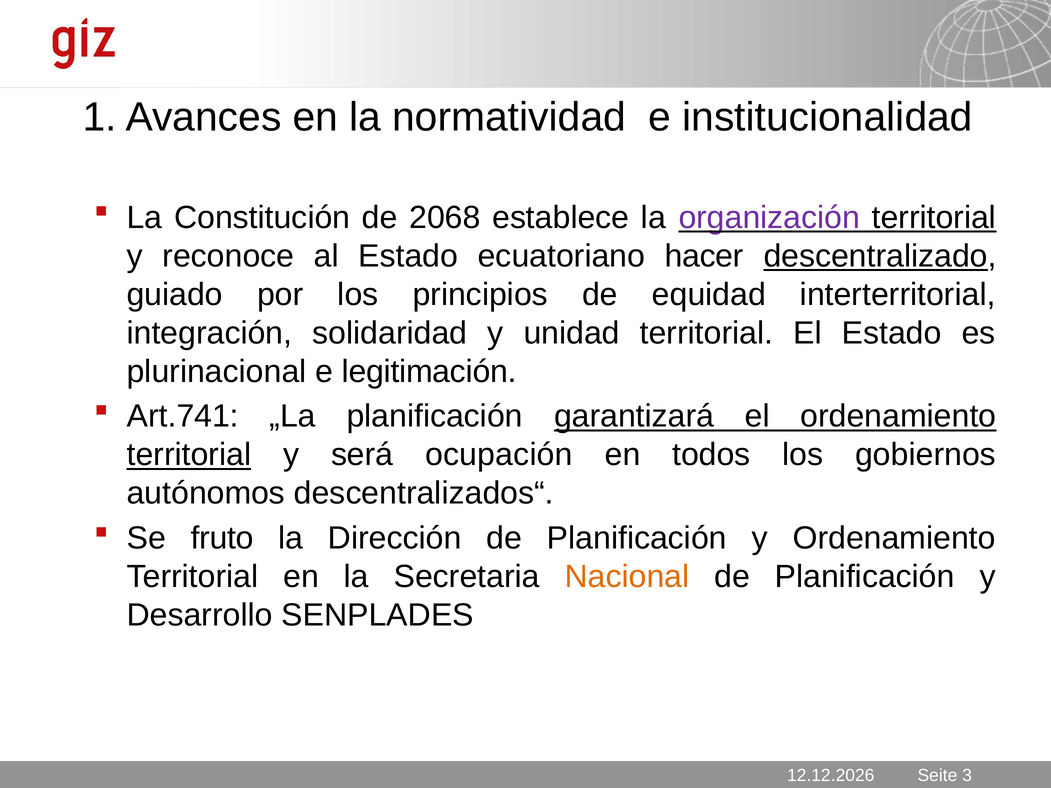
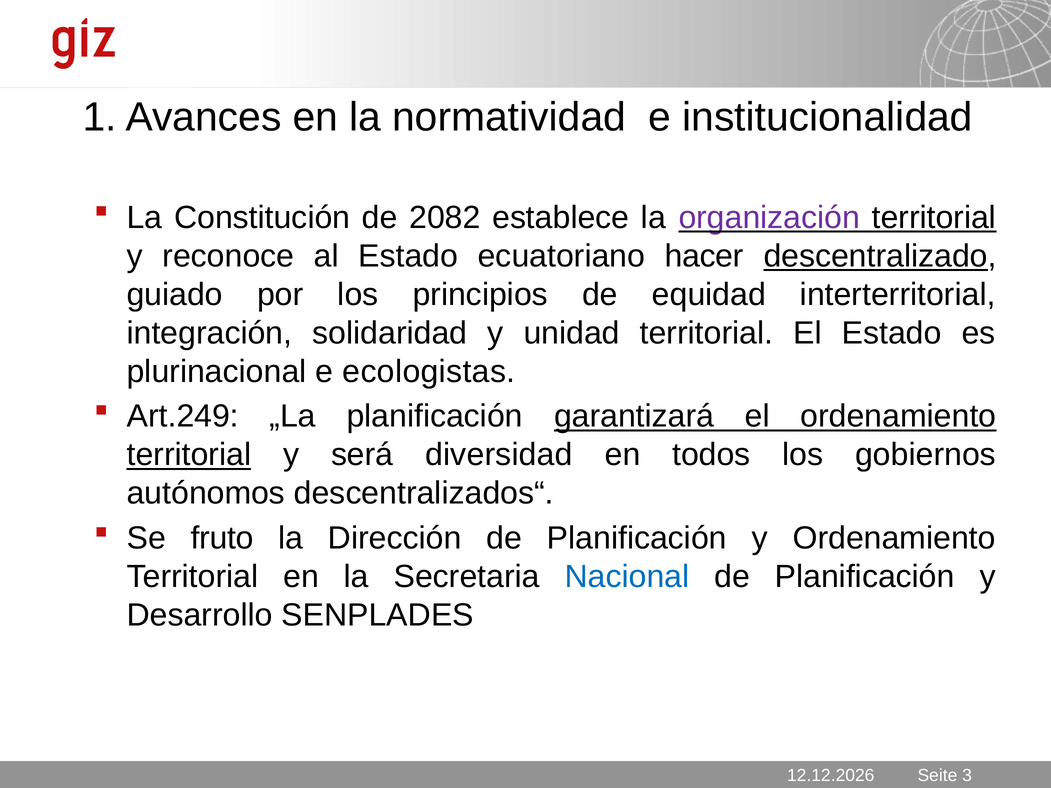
2068: 2068 -> 2082 (445, 217)
legitimación: legitimación -> ecologistas (429, 372)
Art.741: Art.741 -> Art.249 (183, 417)
ocupación: ocupación -> diversidad (499, 455)
Nacional colour: orange -> blue (627, 577)
